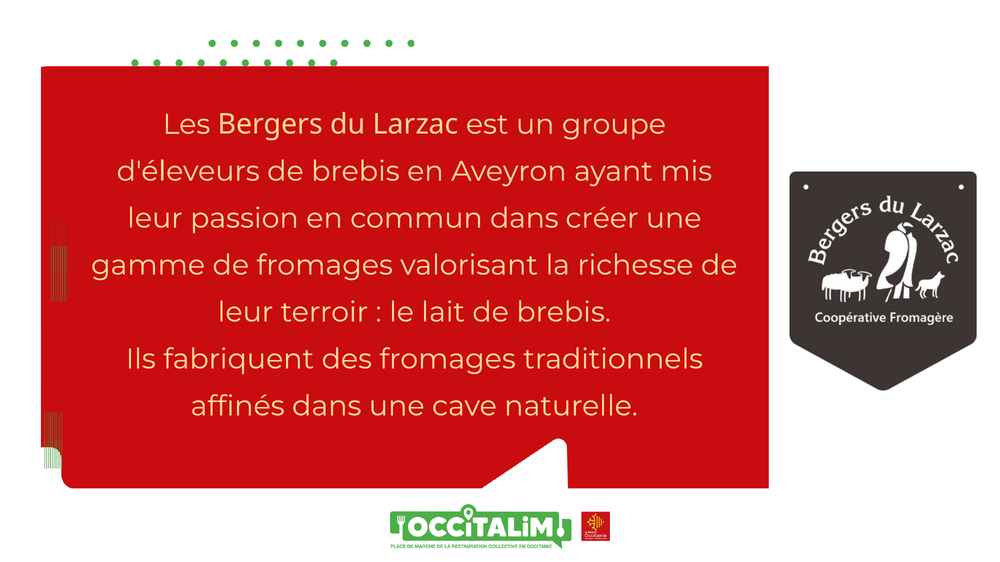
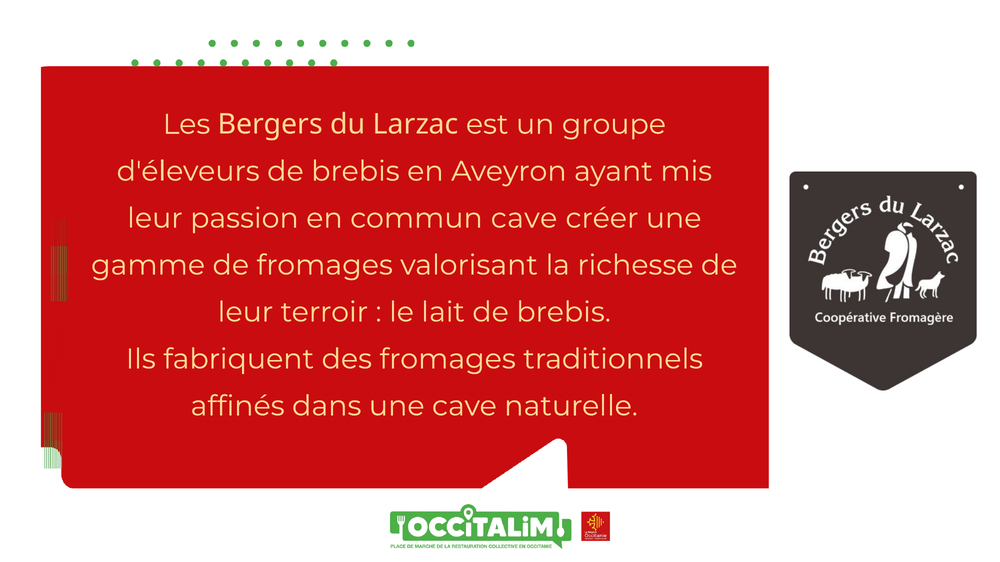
commun dans: dans -> cave (524, 218)
